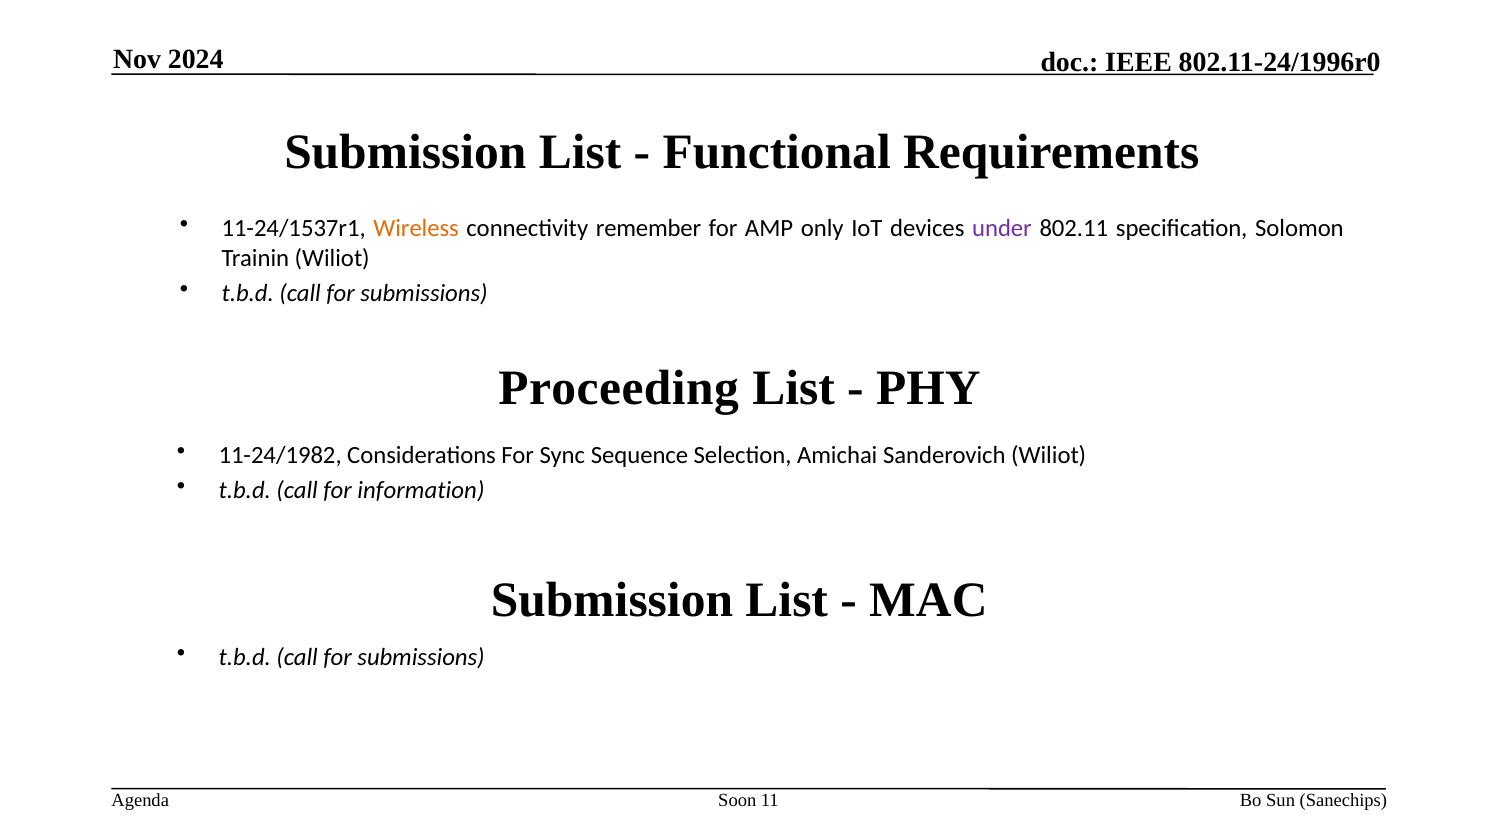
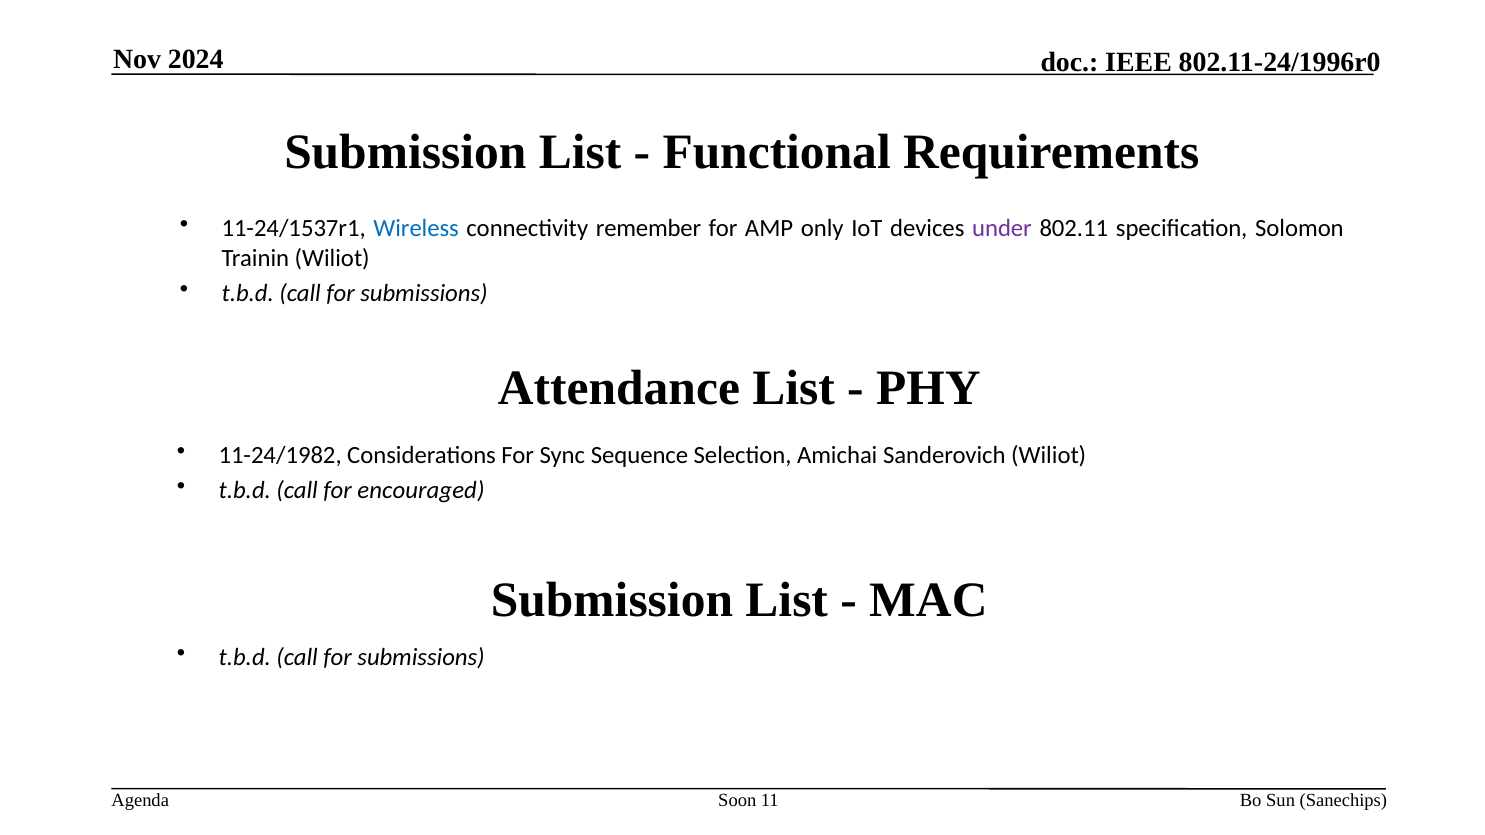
Wireless colour: orange -> blue (416, 228)
Proceeding: Proceeding -> Attendance (619, 388)
information: information -> encouraged (421, 491)
